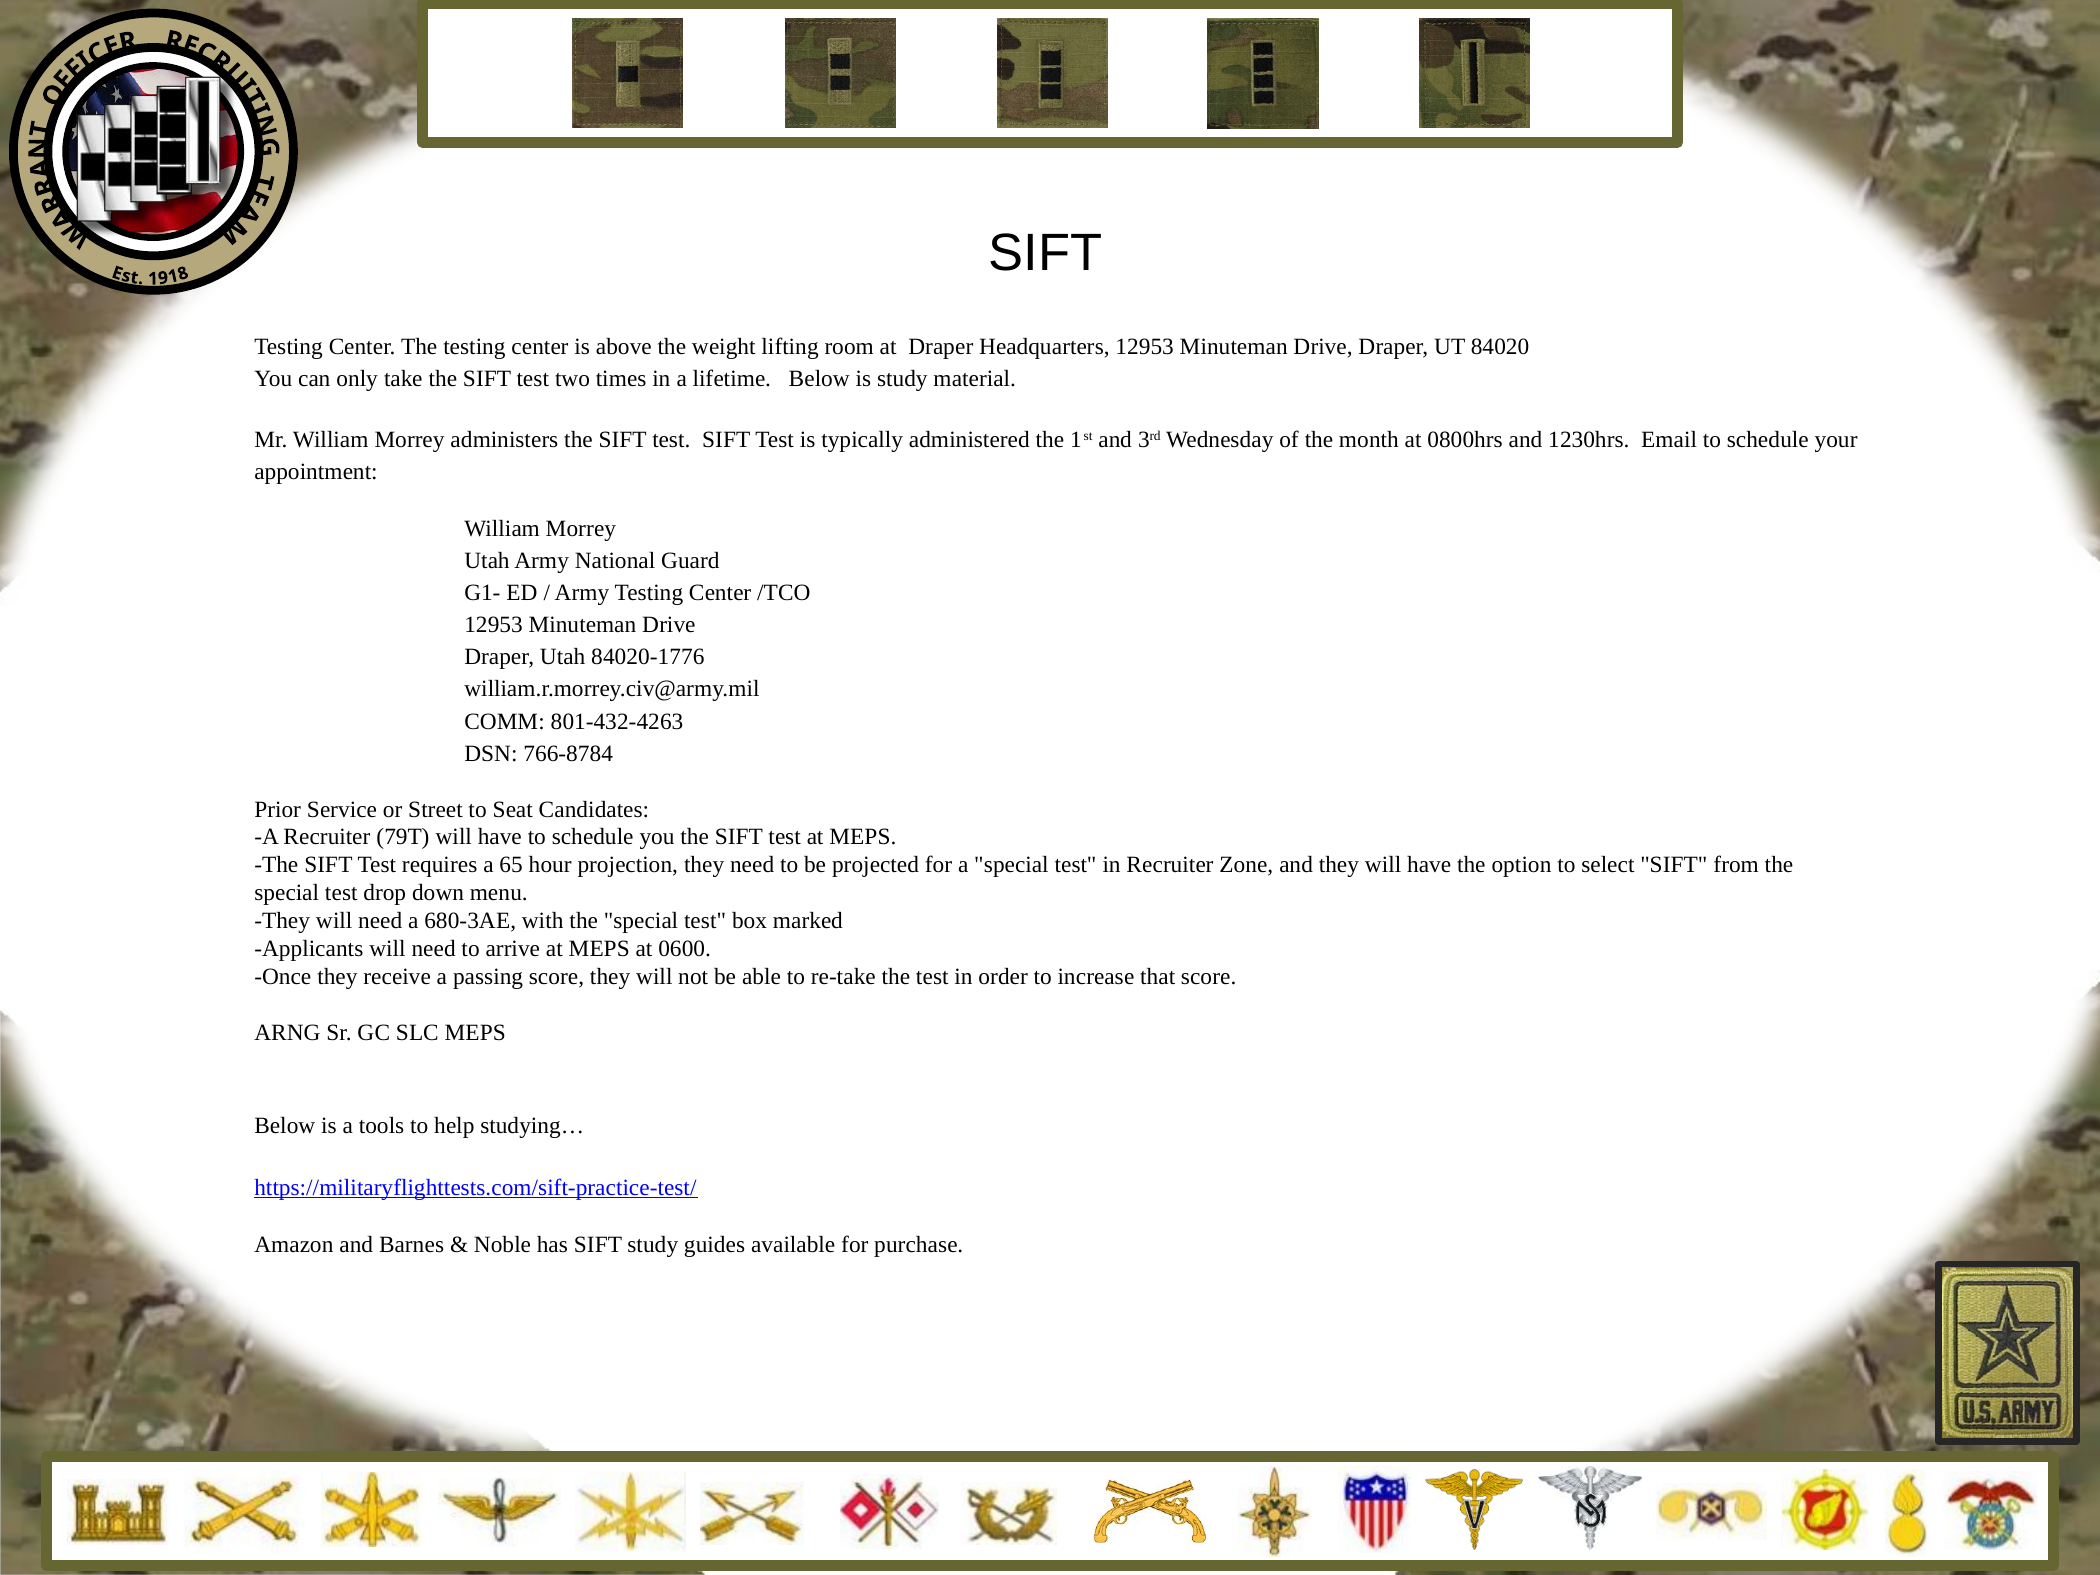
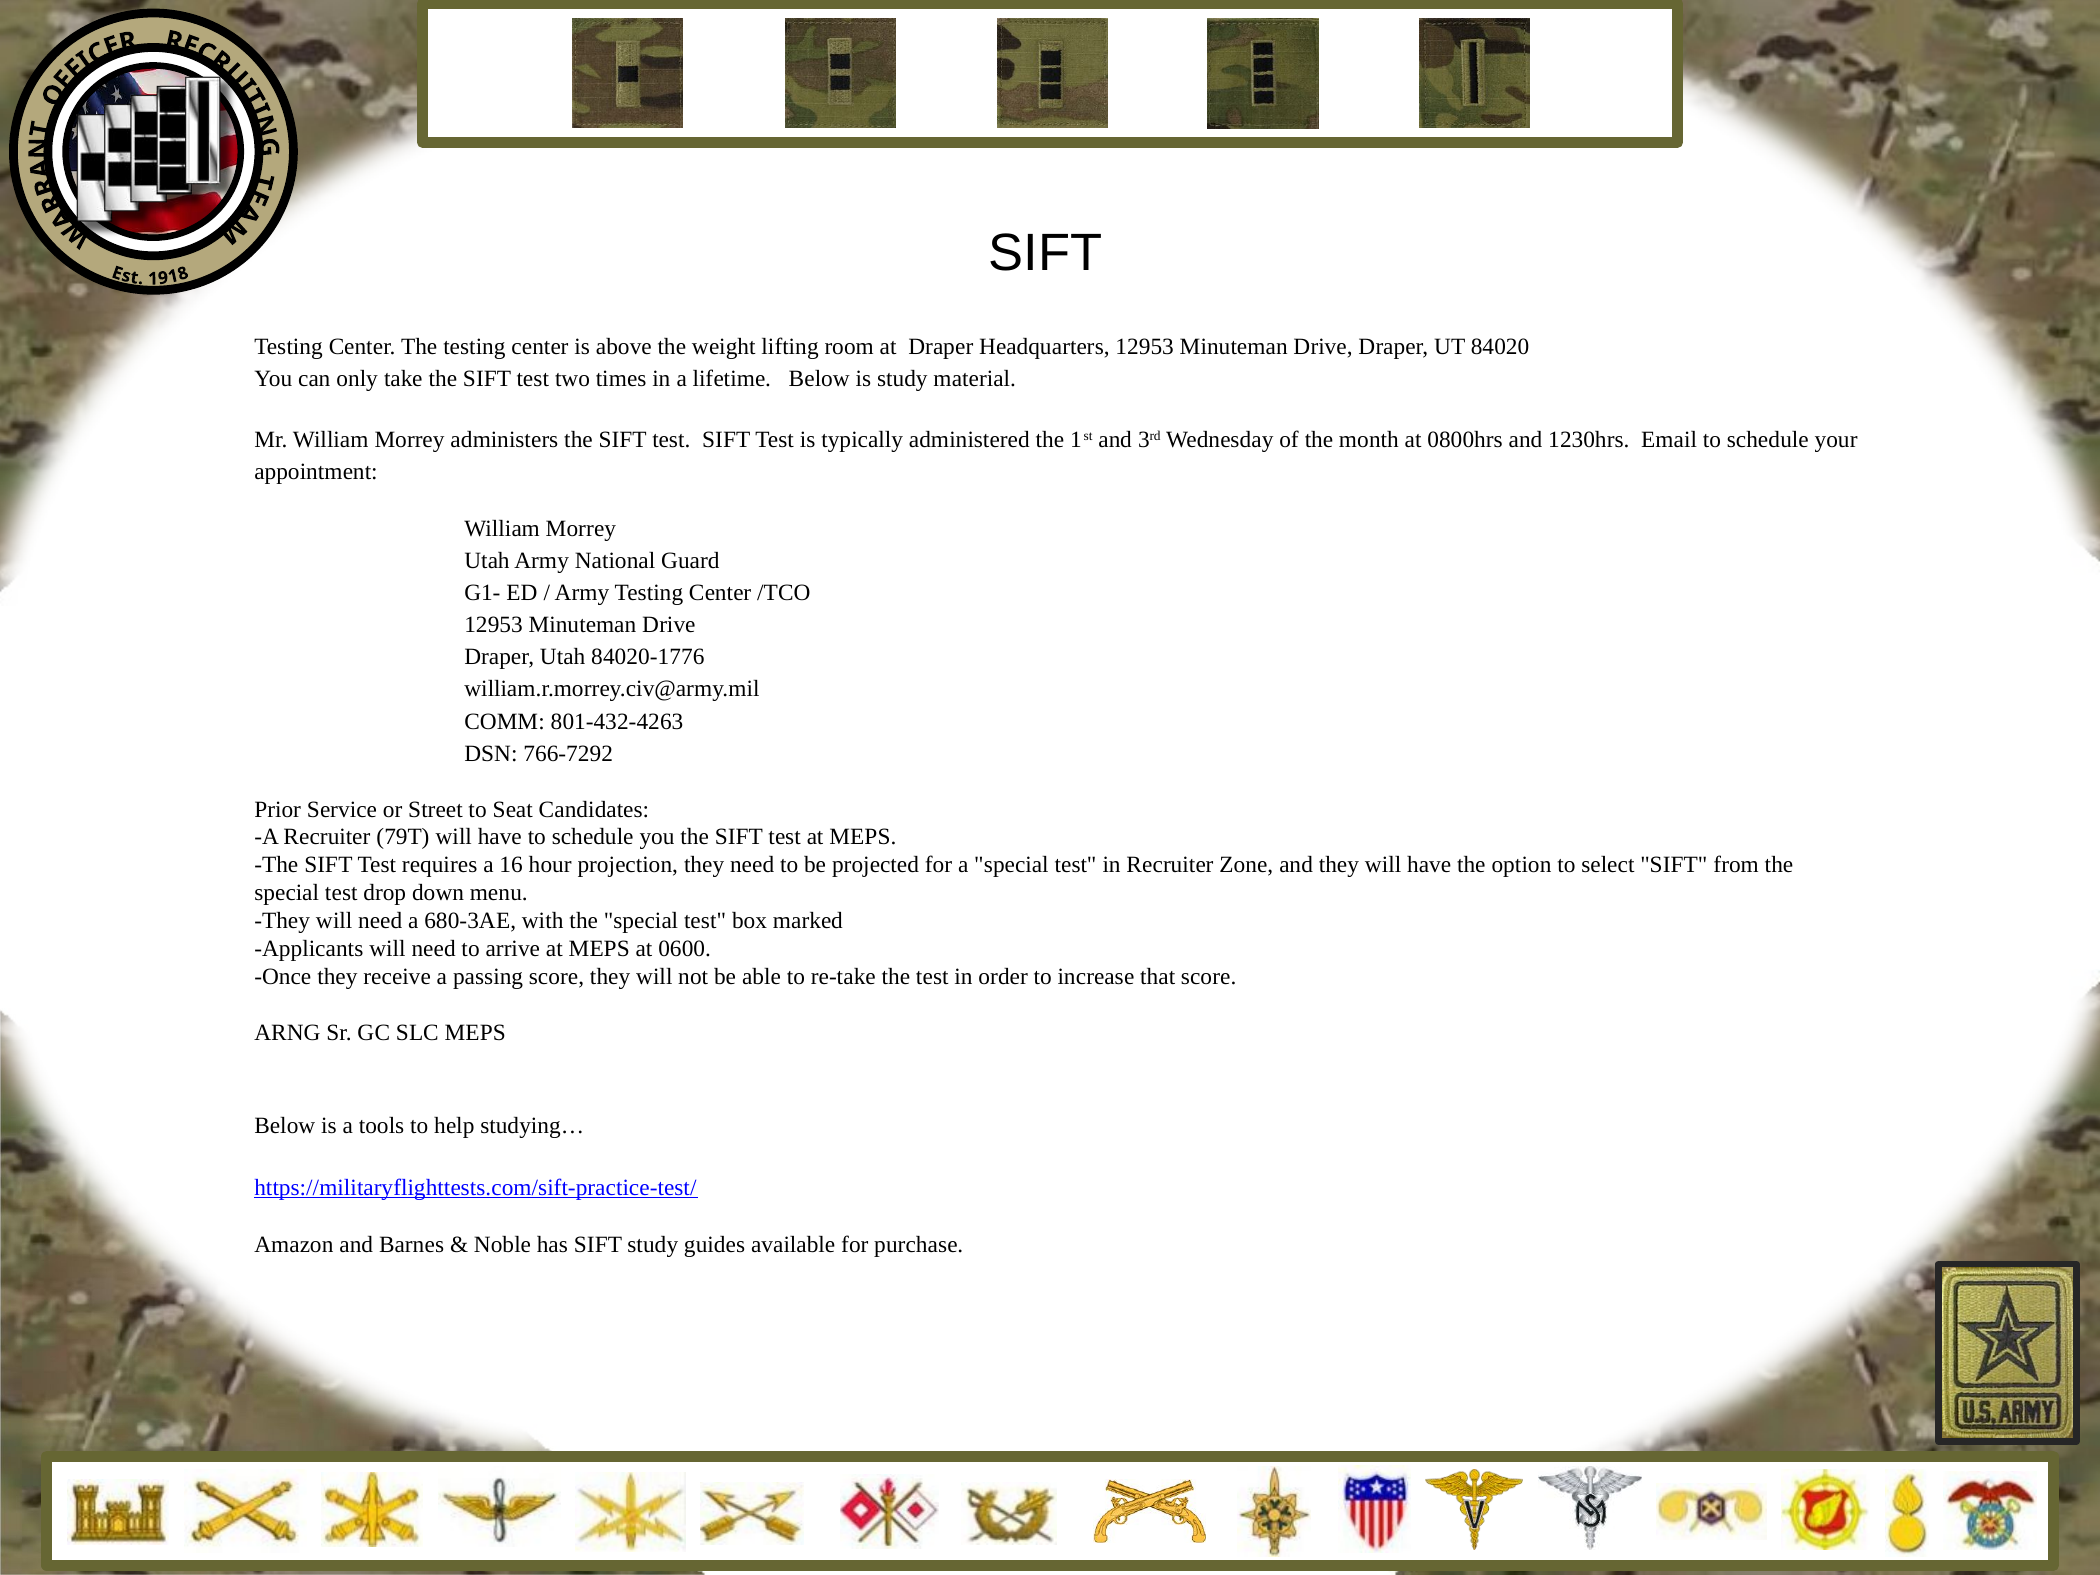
766-8784: 766-8784 -> 766-7292 (568, 753)
65: 65 -> 16 (511, 865)
